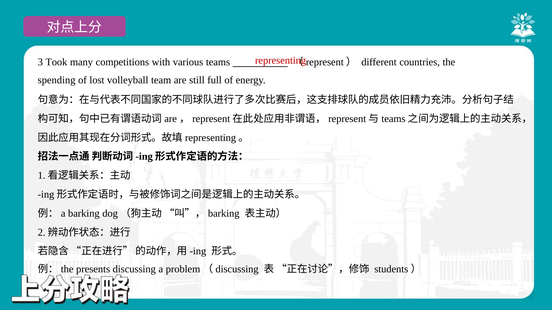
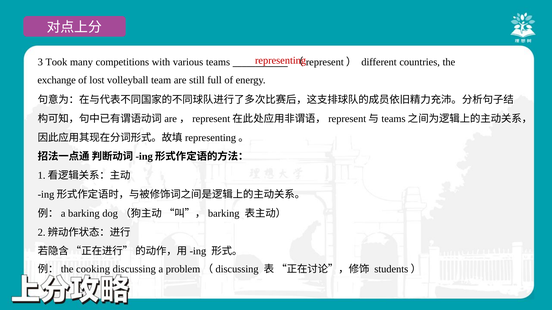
spending: spending -> exchange (57, 80)
presents: presents -> cooking (93, 269)
